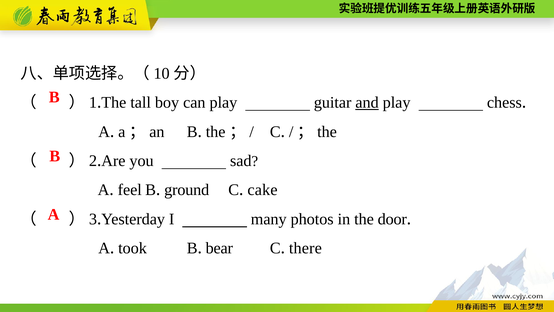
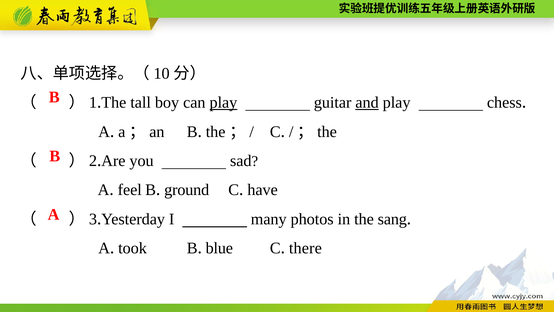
play underline: none -> present (223, 102)
cake: cake -> have (263, 190)
door: door -> sang (392, 219)
bear: bear -> blue (219, 248)
